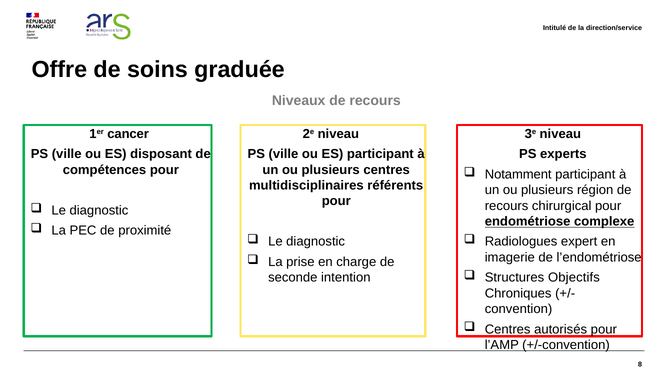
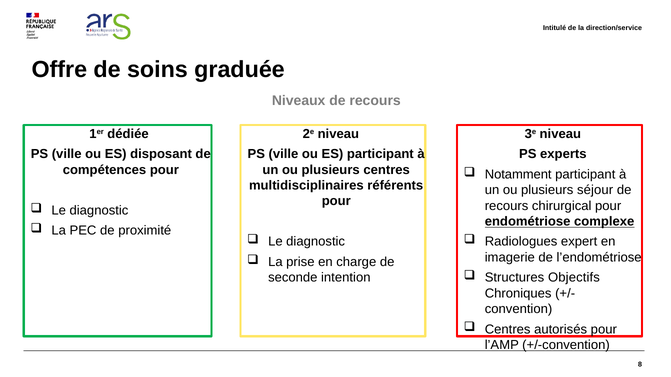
cancer: cancer -> dédiée (128, 134)
région: région -> séjour (595, 190)
